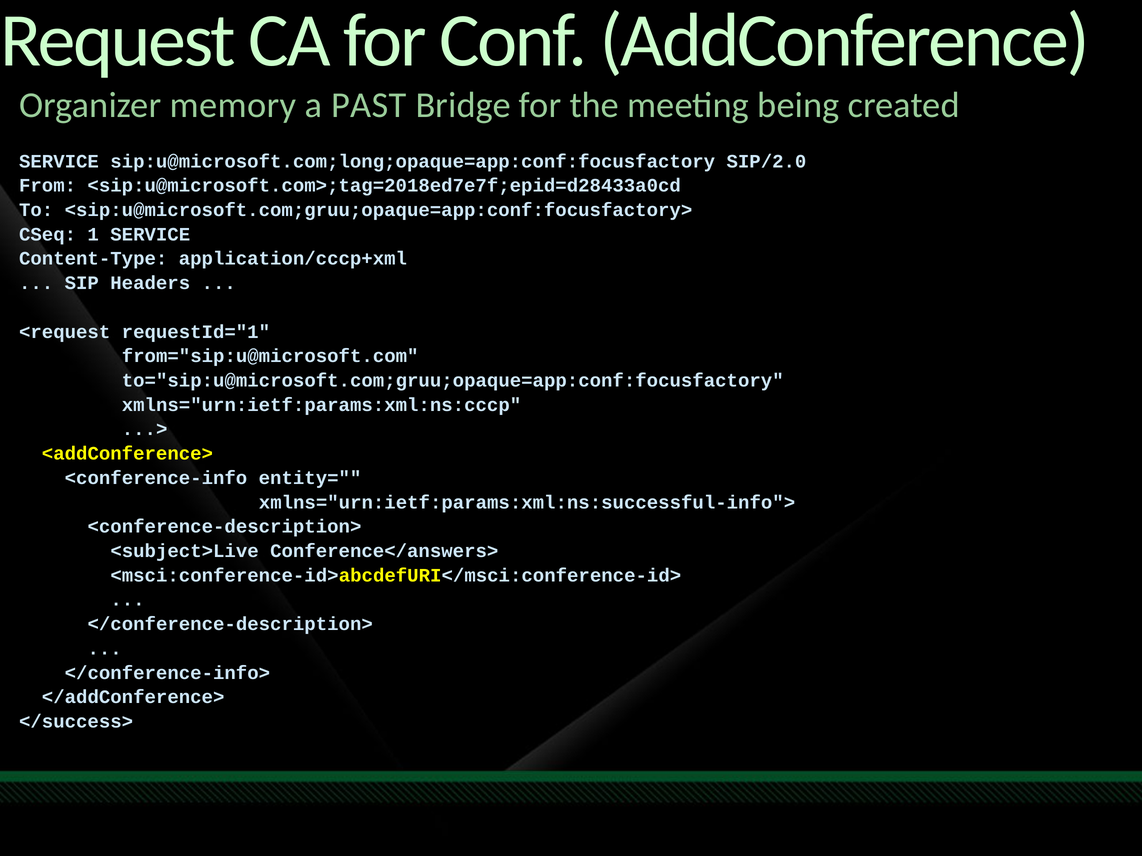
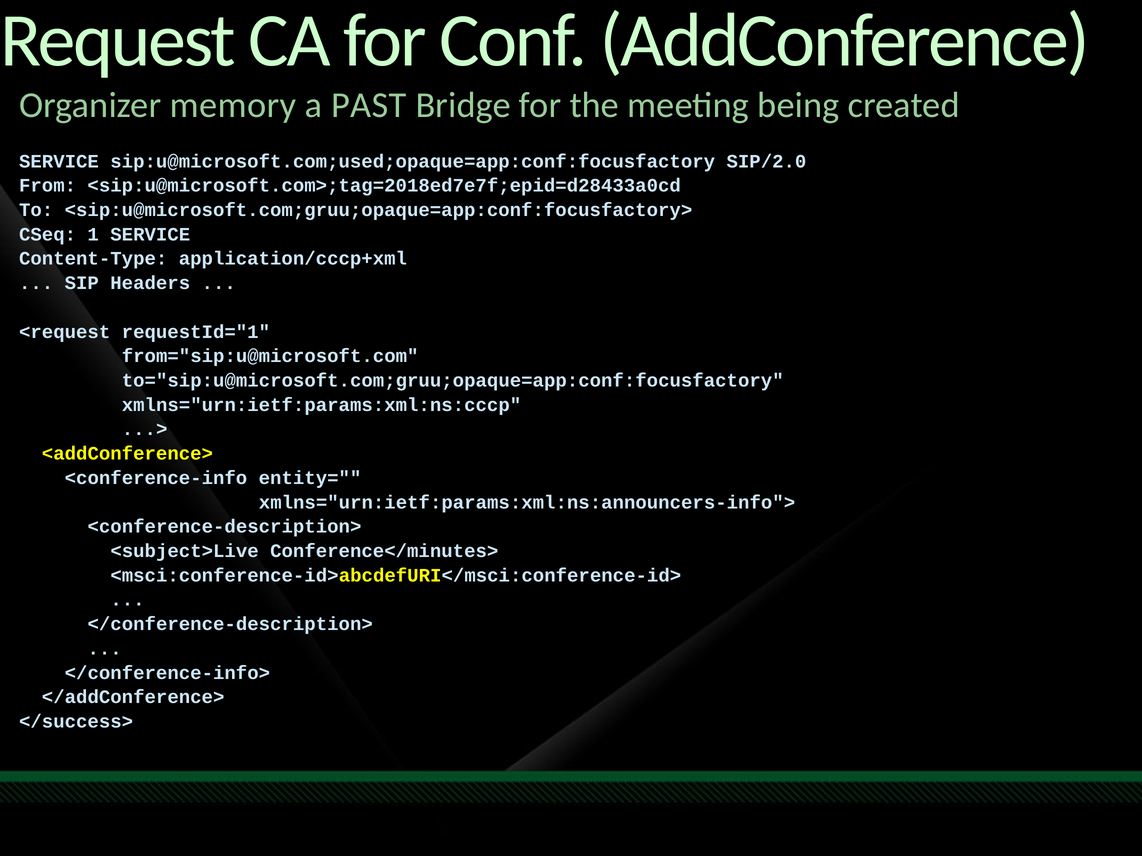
sip:u@microsoft.com;long;opaque=app:conf:focusfactory: sip:u@microsoft.com;long;opaque=app:conf:focusfactory -> sip:u@microsoft.com;used;opaque=app:conf:focusfactory (413, 161)
xmlns="urn:ietf:params:xml:ns:successful-info">: xmlns="urn:ietf:params:xml:ns:successful-info"> -> xmlns="urn:ietf:params:xml:ns:announcers-info"> (527, 503)
Conference</answers>: Conference</answers> -> Conference</minutes> (384, 551)
